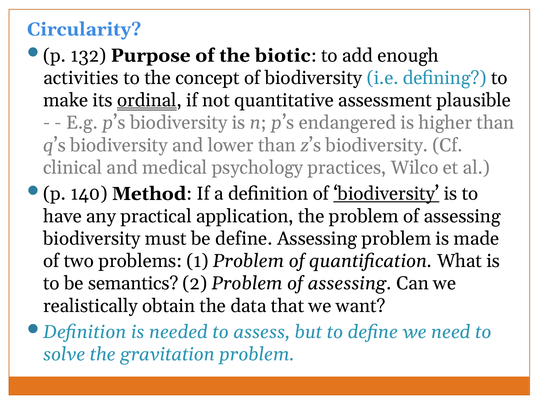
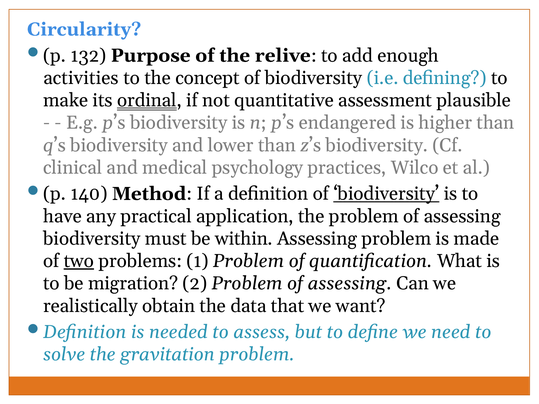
biotic: biotic -> relive (283, 56)
be define: define -> within (244, 239)
two underline: none -> present (79, 261)
semantics: semantics -> migration (133, 284)
